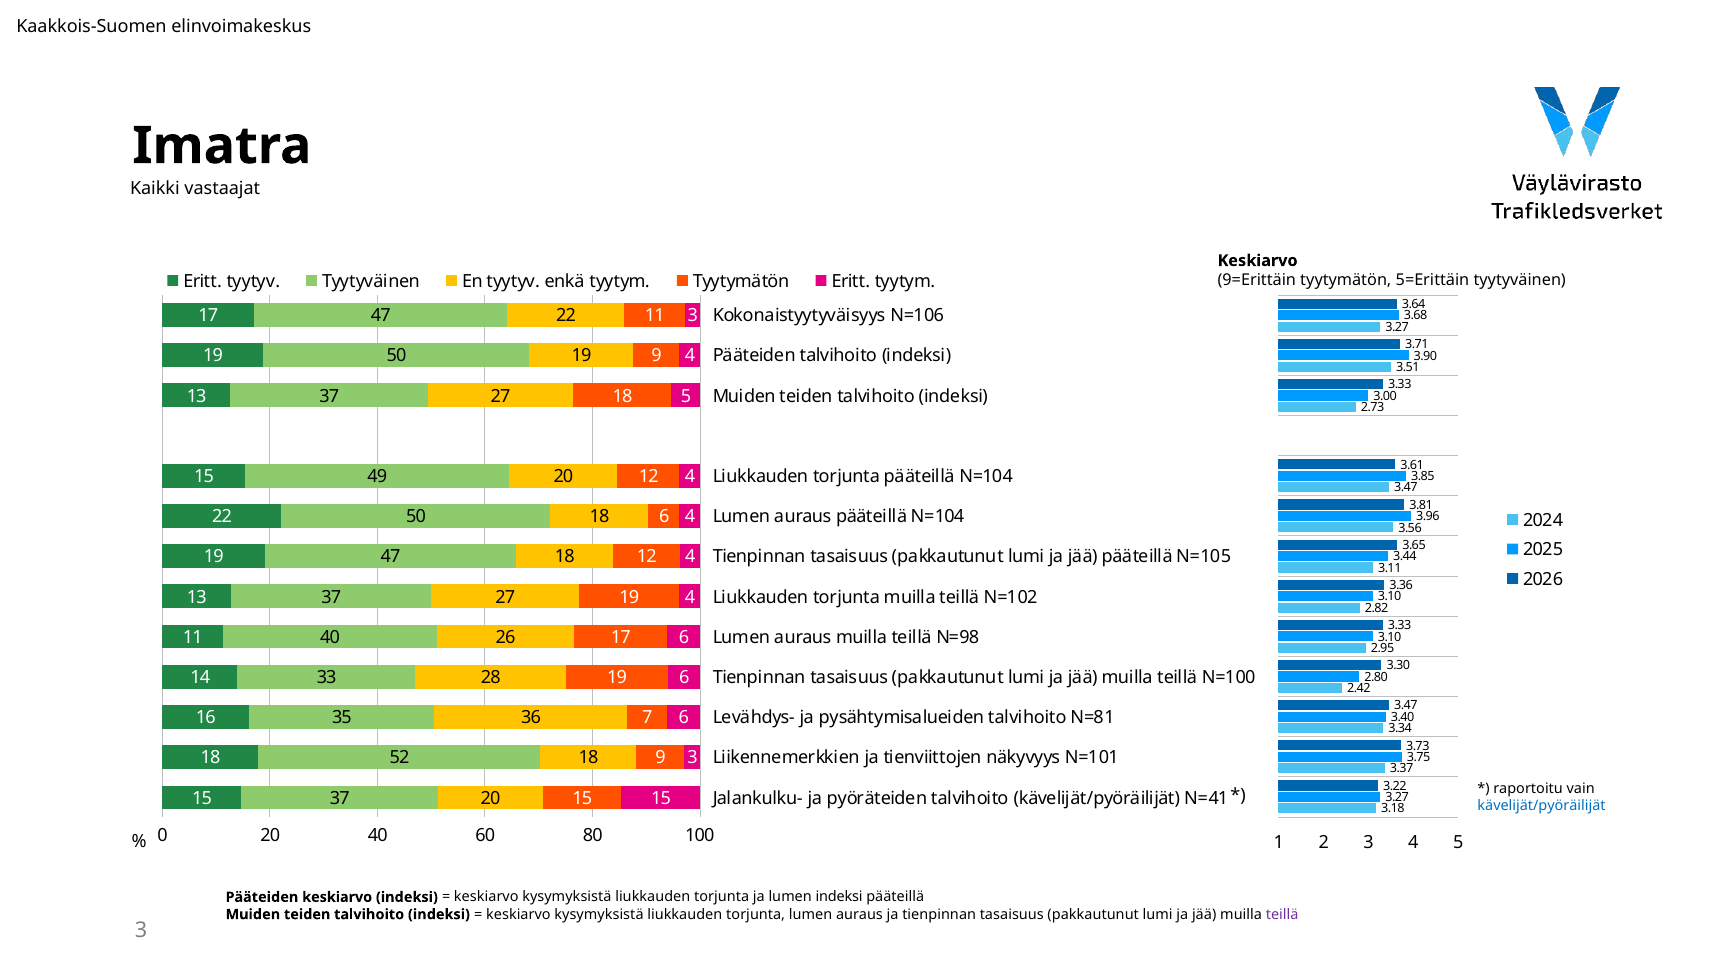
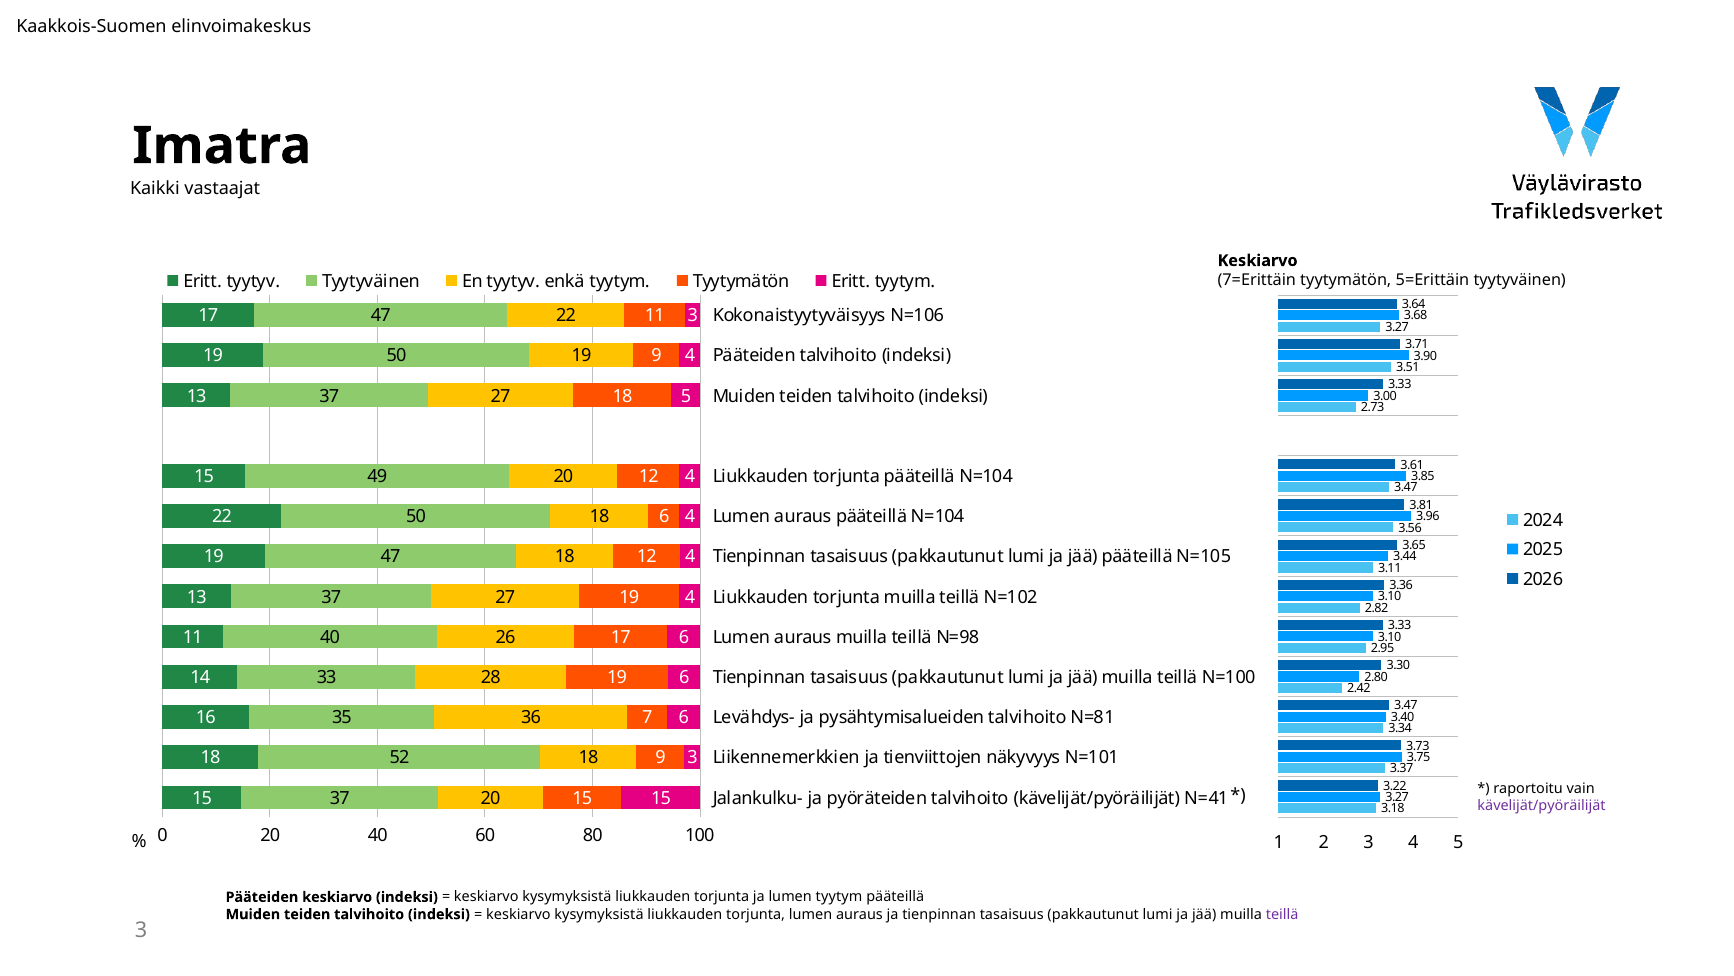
9=Erittäin: 9=Erittäin -> 7=Erittäin (1257, 280)
kävelijät/pyöräilijät colour: blue -> purple (1542, 805)
lumen indeksi: indeksi -> tyytym (839, 897)
